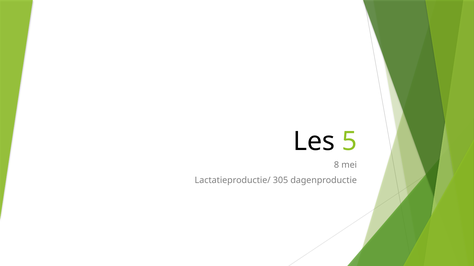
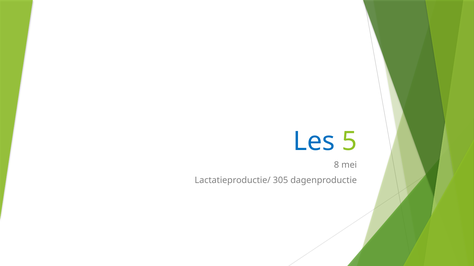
Les colour: black -> blue (314, 142)
